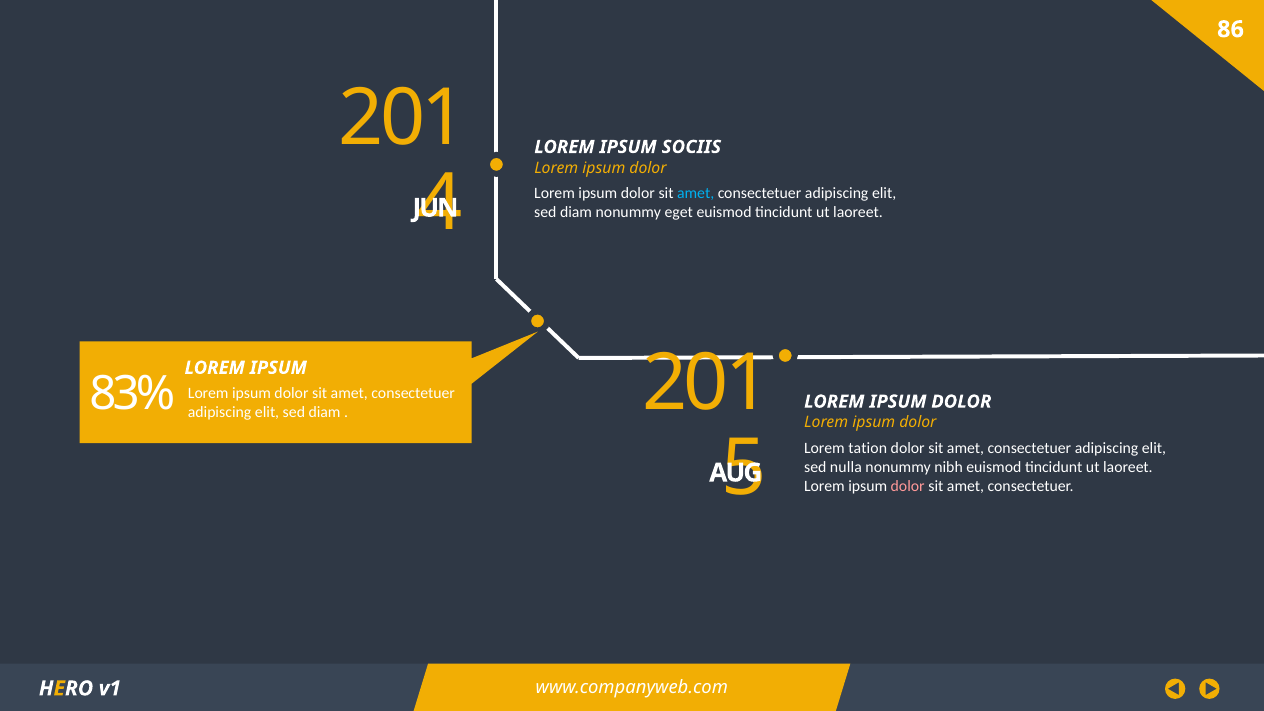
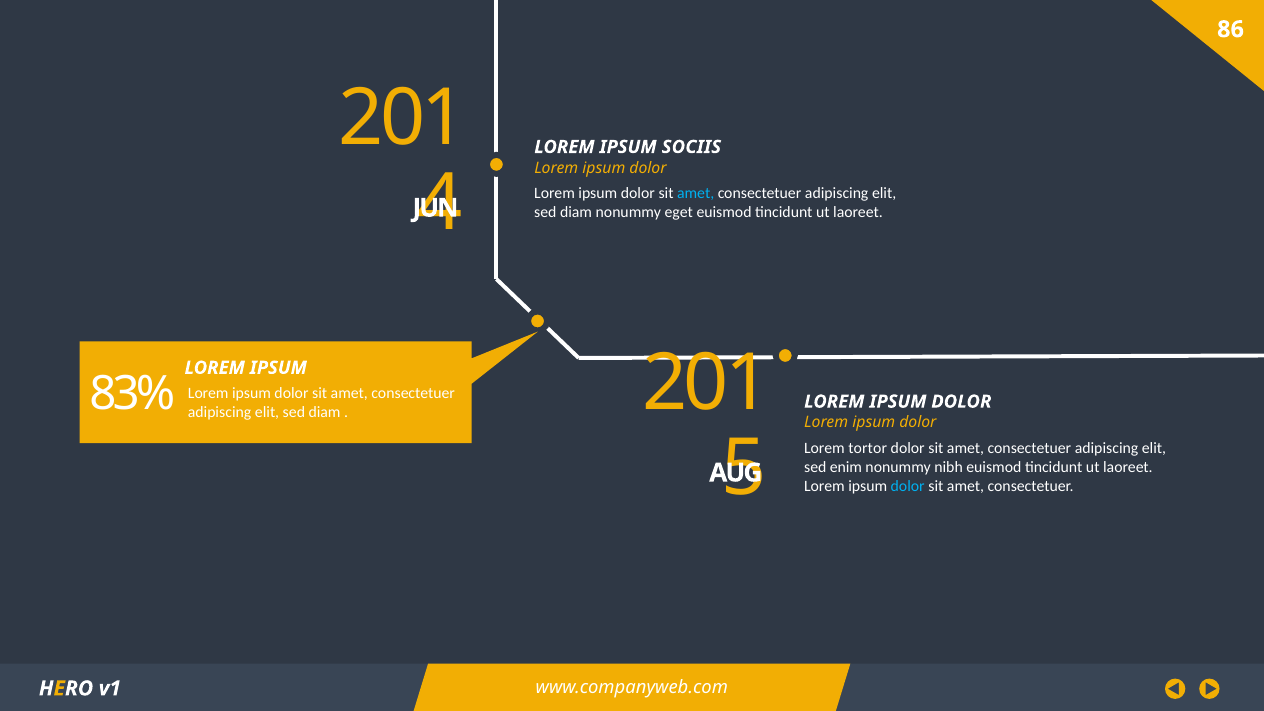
tation: tation -> tortor (868, 448)
nulla: nulla -> enim (846, 467)
dolor colour: pink -> light blue (908, 486)
